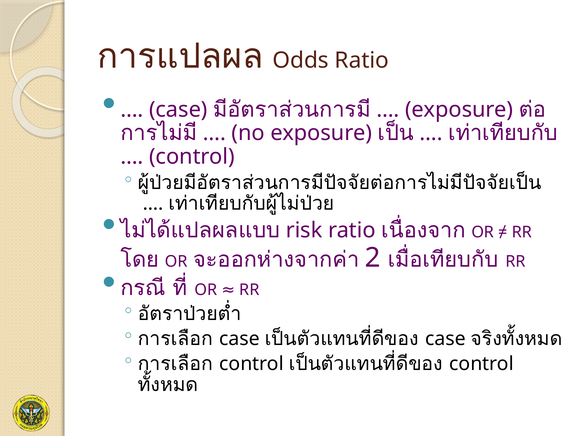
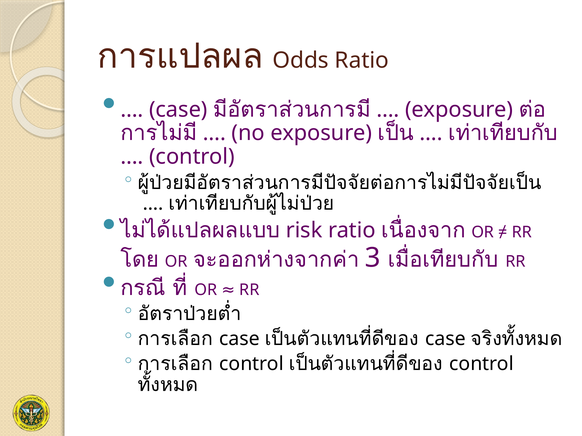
2: 2 -> 3 (373, 258)
